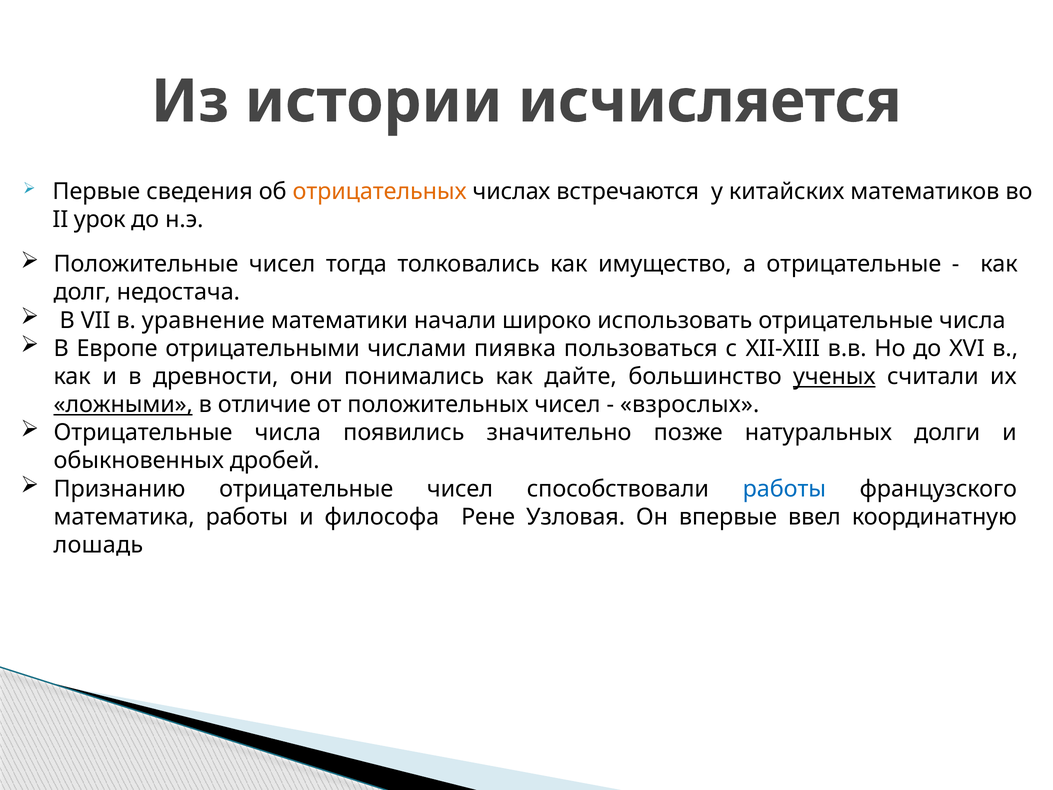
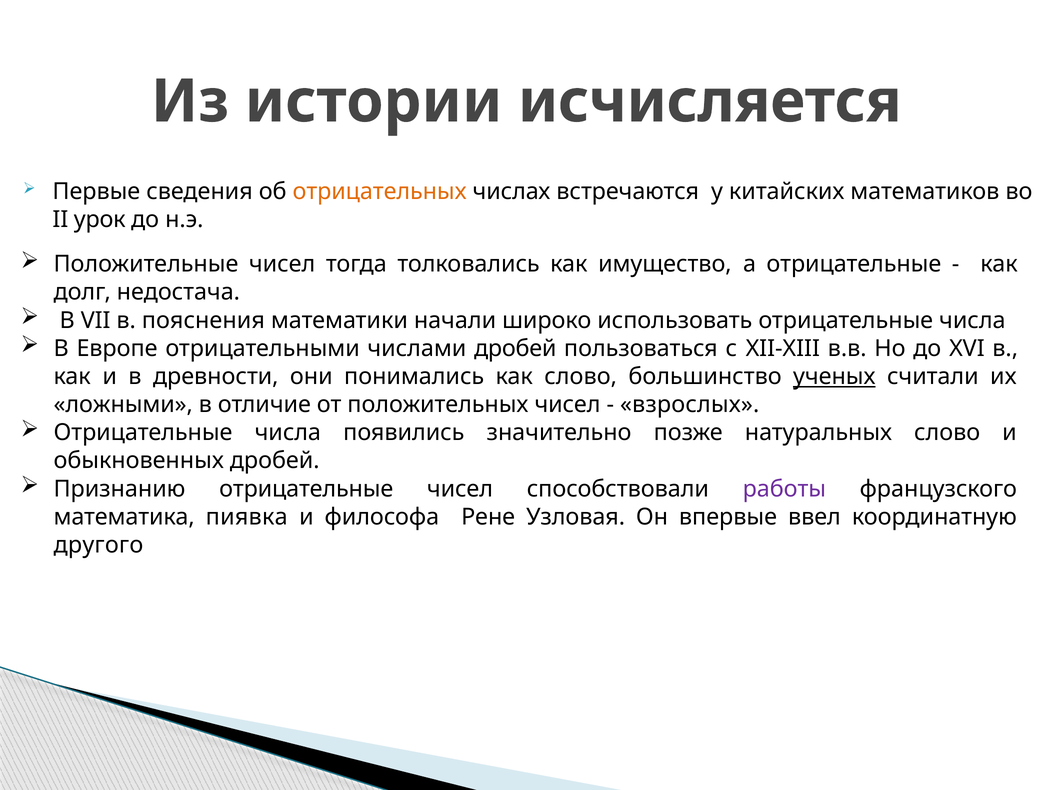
уравнение: уравнение -> пояснения (203, 320)
числами пиявка: пиявка -> дробей (515, 348)
как дайте: дайте -> слово (581, 376)
ложными underline: present -> none (123, 404)
натуральных долги: долги -> слово (947, 433)
работы colour: blue -> purple (784, 489)
математика работы: работы -> пиявка (247, 517)
лошадь: лошадь -> другого (98, 545)
